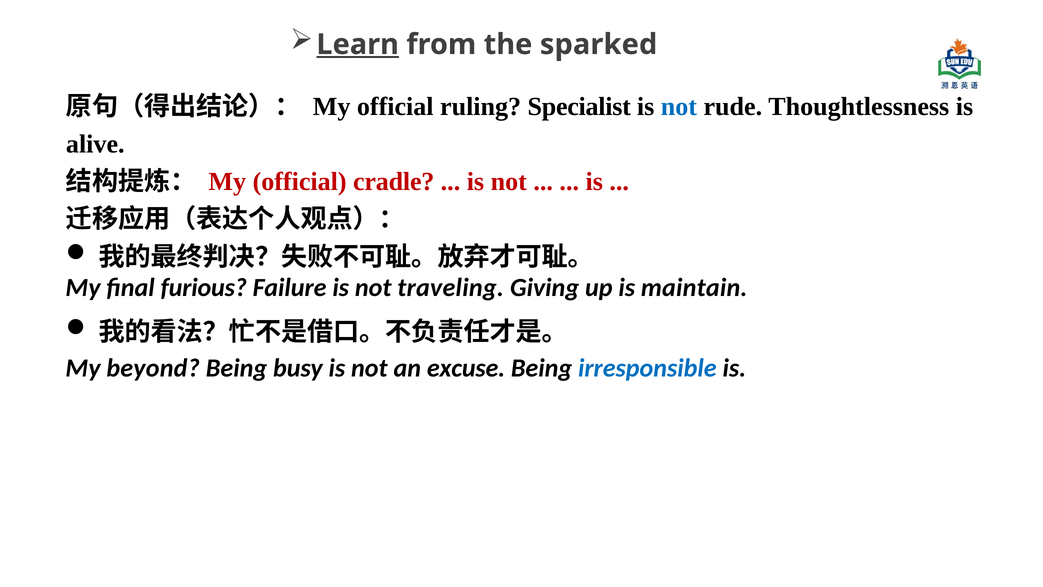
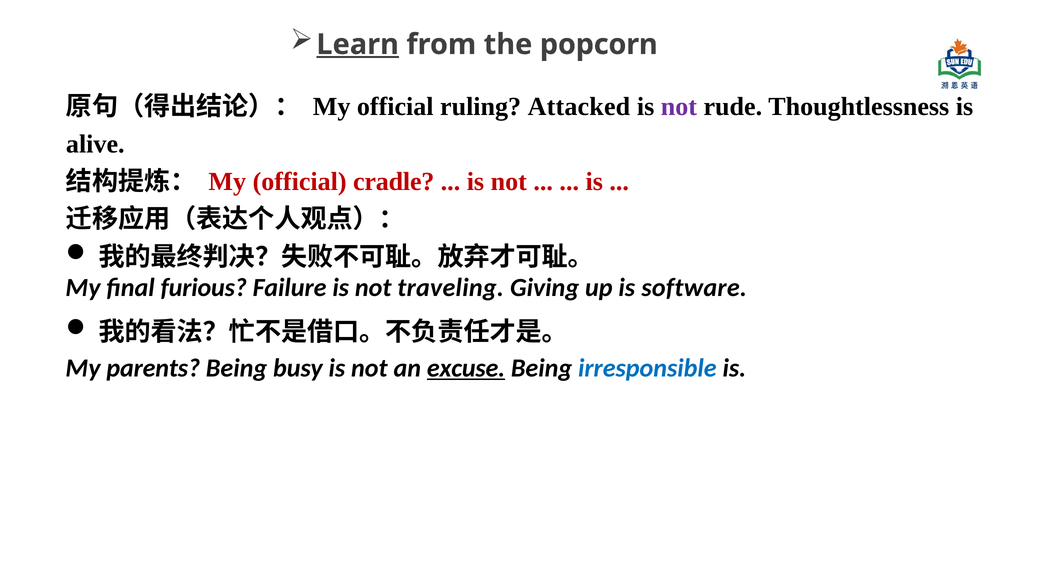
sparked: sparked -> popcorn (599, 44)
Specialist: Specialist -> Attacked (579, 107)
not colour: blue -> purple (679, 107)
maintain: maintain -> software (694, 287)
beyond: beyond -> parents (153, 368)
excuse underline: none -> present (466, 368)
